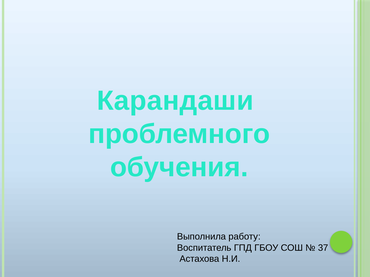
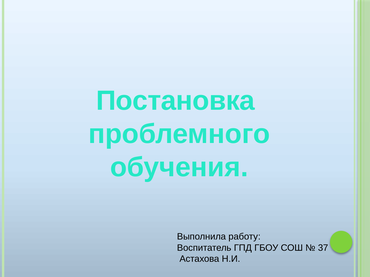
Карандаши: Карандаши -> Постановка (175, 101)
